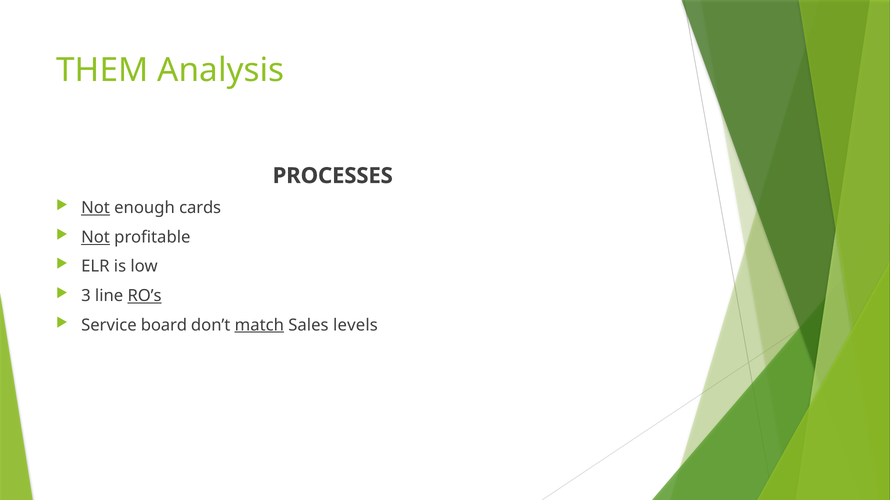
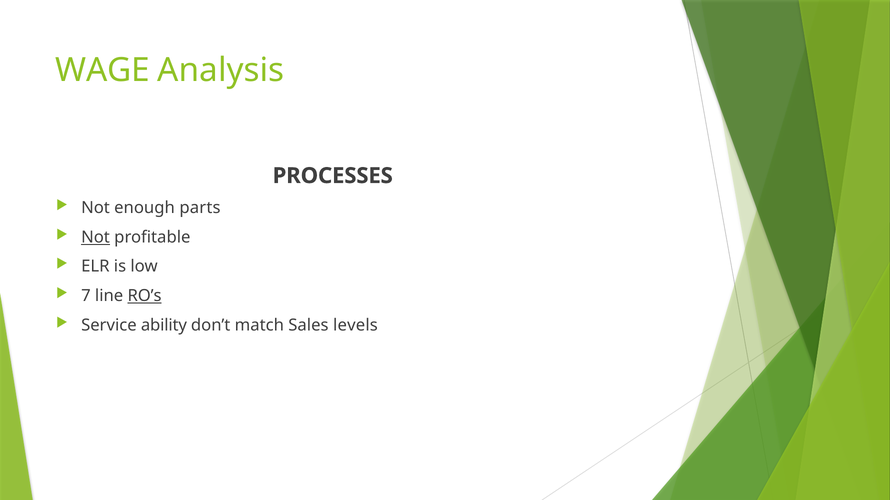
THEM: THEM -> WAGE (103, 70)
Not underline: present -> none (96, 208)
cards: cards -> parts (200, 208)
3: 3 -> 7 (86, 296)
board: board -> ability (164, 325)
match underline: present -> none (259, 325)
